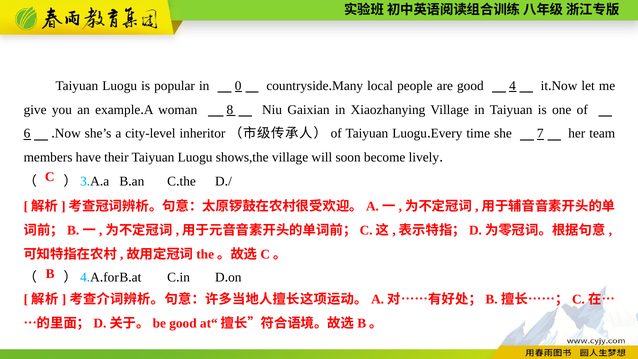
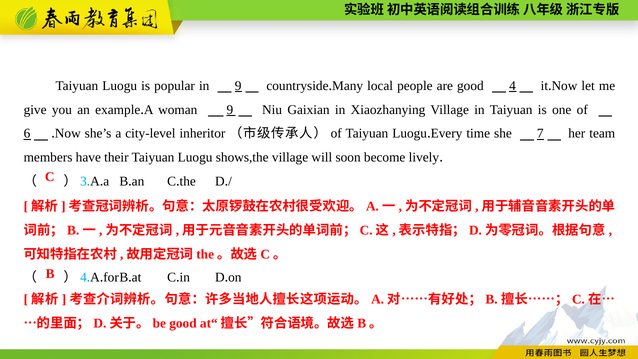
in 0: 0 -> 9 (238, 86)
woman 8: 8 -> 9 (230, 110)
